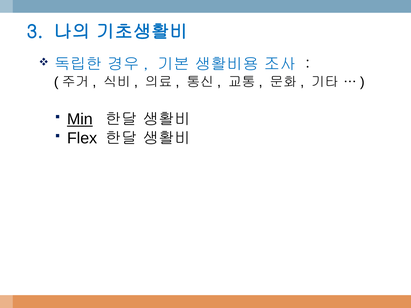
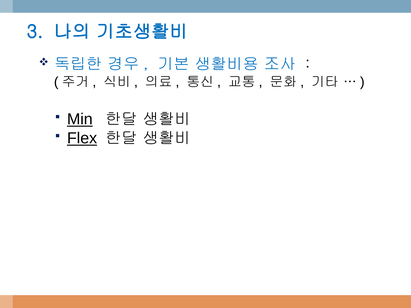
Flex underline: none -> present (82, 138)
